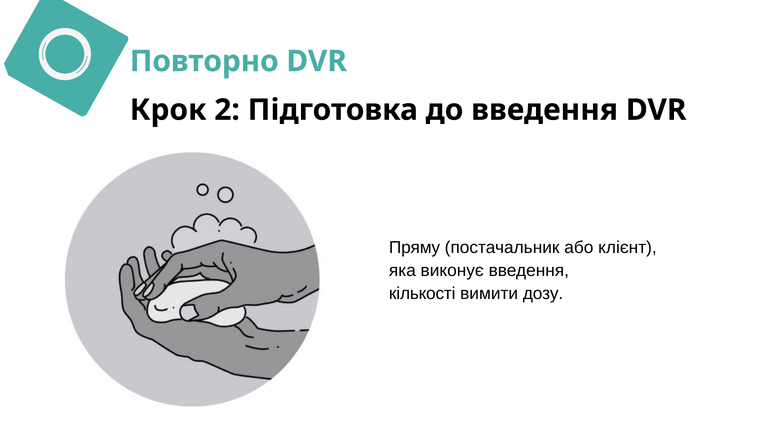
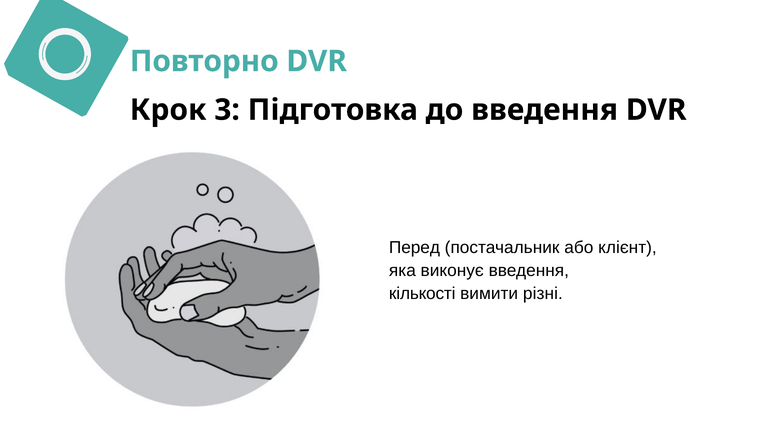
2: 2 -> 3 (227, 110)
Пряму: Пряму -> Перед (414, 248)
дозу: дозу -> різні (543, 294)
